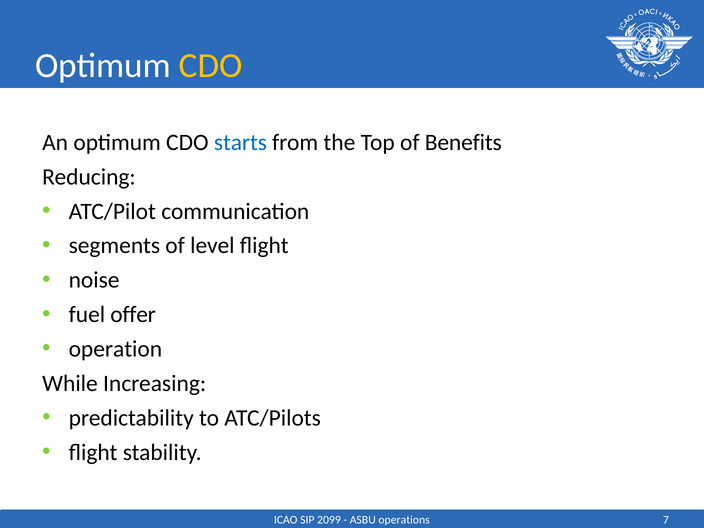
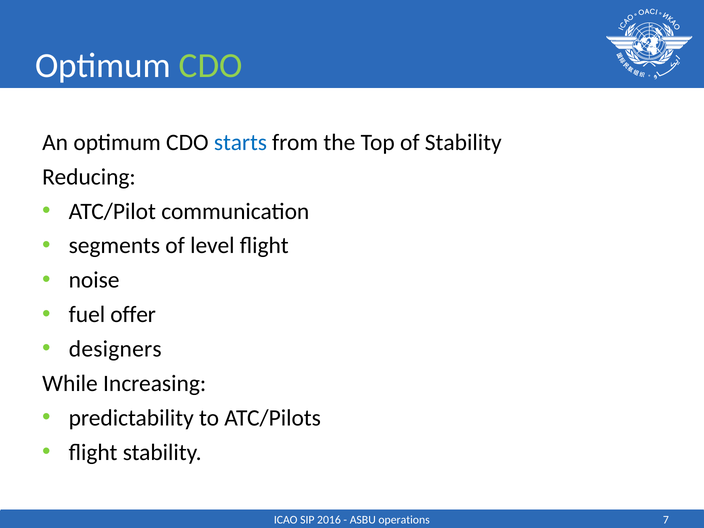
CDO colour: yellow -> light green (211, 66)
of Benefits: Benefits -> Stability (463, 142)
operation: operation -> designers (115, 349)
2099: 2099 -> 2016 (329, 520)
